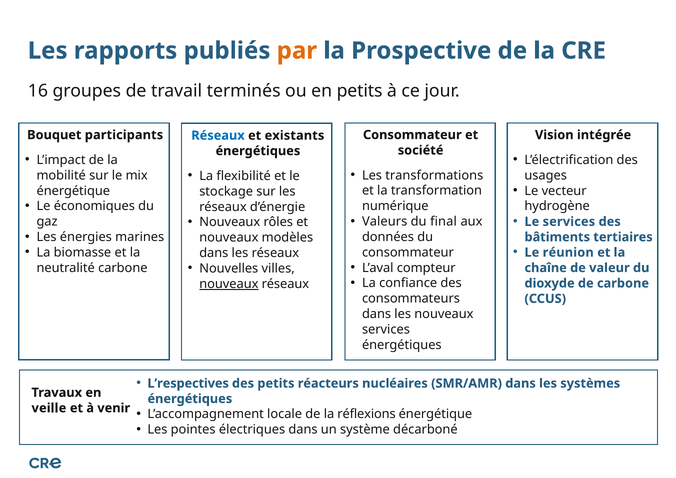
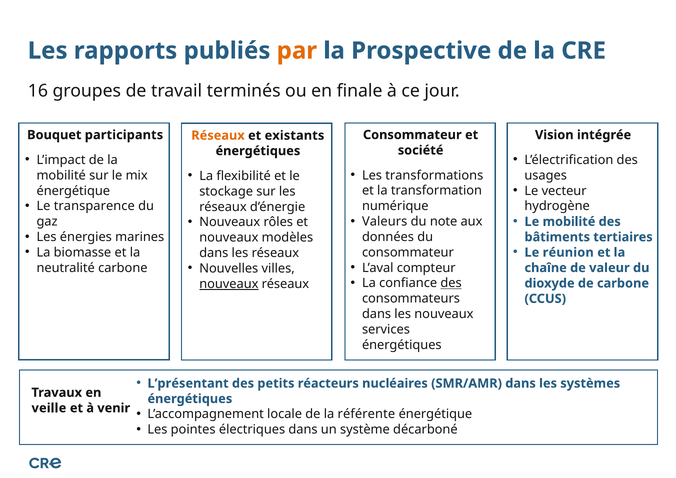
en petits: petits -> finale (360, 91)
Réseaux colour: blue -> orange (218, 135)
économiques: économiques -> transparence (94, 206)
final: final -> note (444, 222)
Le services: services -> mobilité (569, 222)
des underline: none -> present (451, 283)
L’respectives: L’respectives -> L’présentant (188, 383)
réflexions: réflexions -> référente (366, 414)
